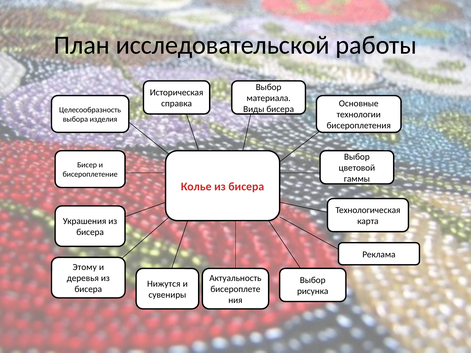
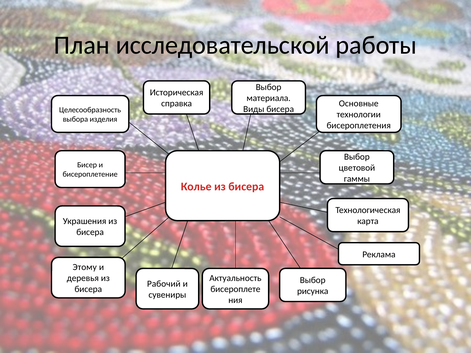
Нижутся: Нижутся -> Рабочий (164, 284)
